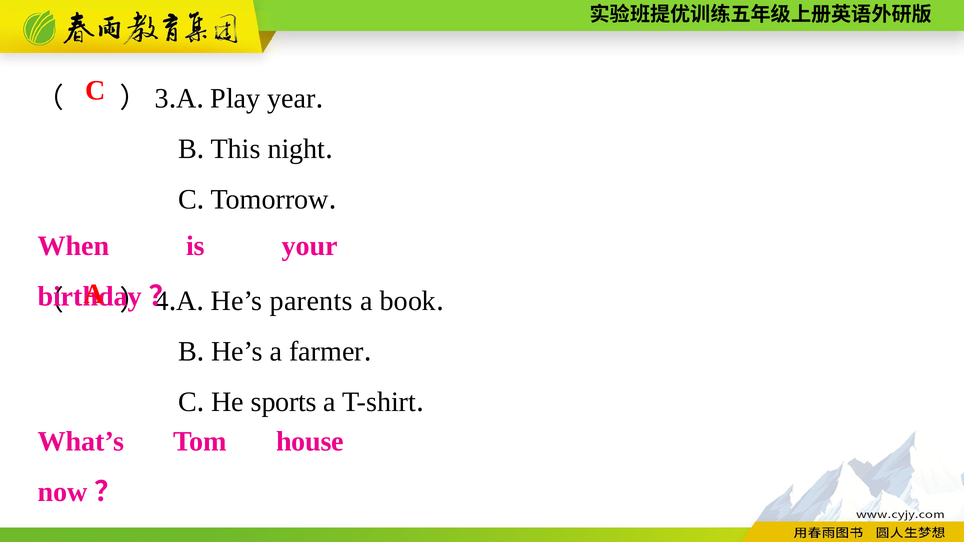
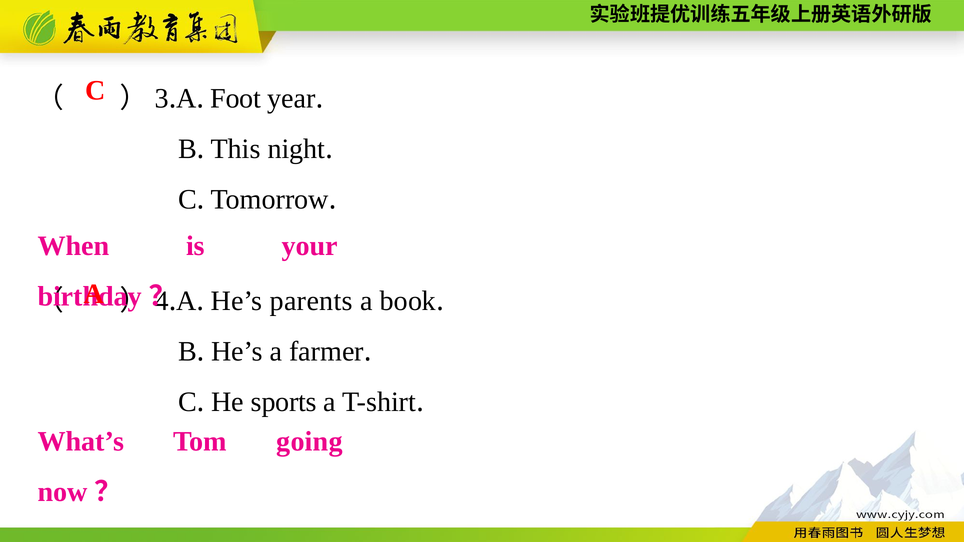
Play: Play -> Foot (236, 98)
house: house -> going (310, 442)
